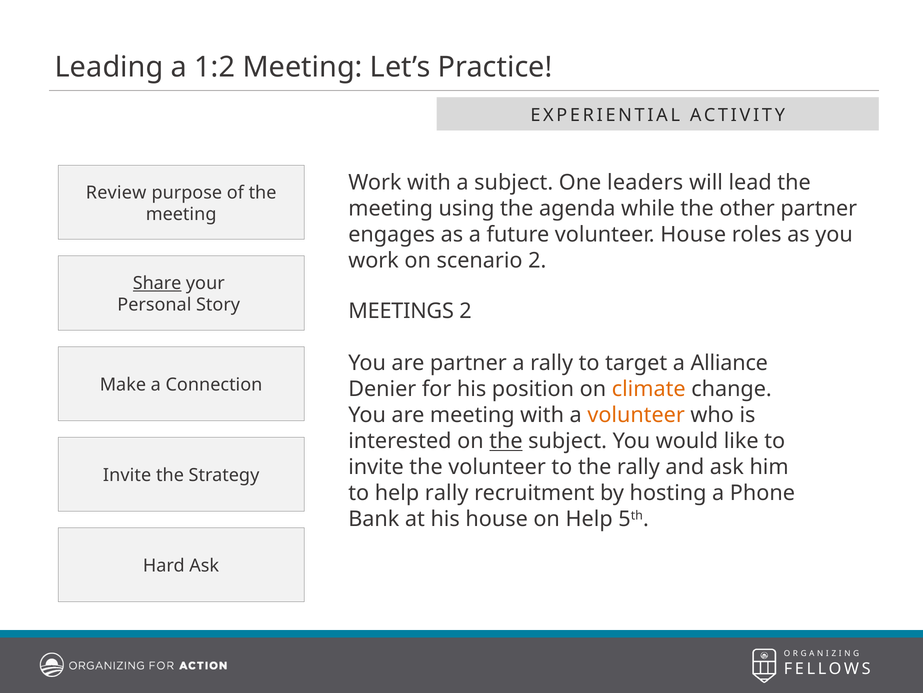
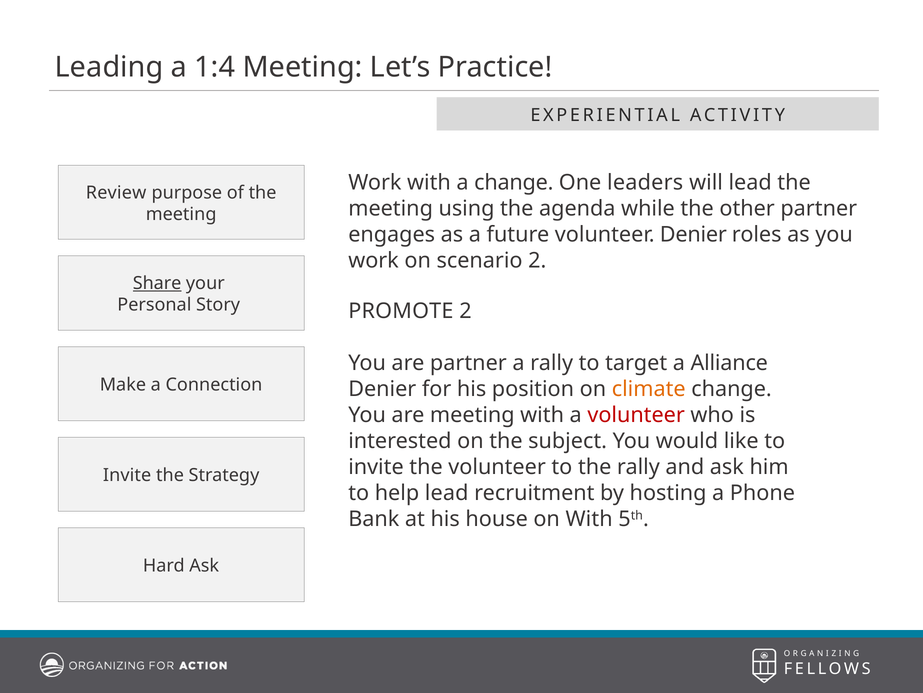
1:2: 1:2 -> 1:4 (215, 67)
a subject: subject -> change (514, 183)
volunteer House: House -> Denier (693, 234)
MEETINGS: MEETINGS -> PROMOTE (401, 311)
volunteer colour: orange -> red (636, 415)
the underline: present -> none (506, 441)
help rally: rally -> lead (447, 493)
on Help: Help -> With (589, 519)
